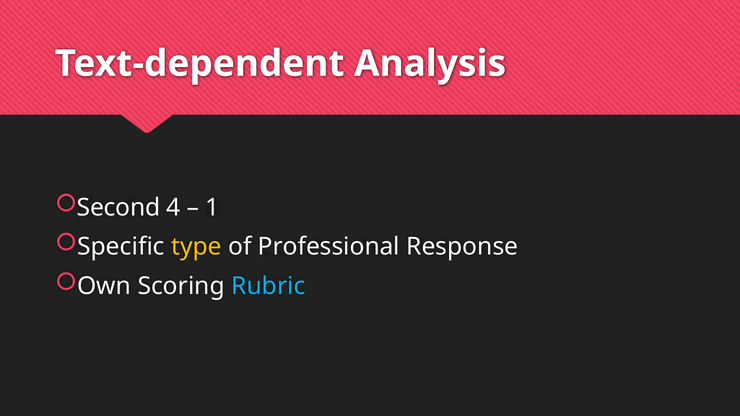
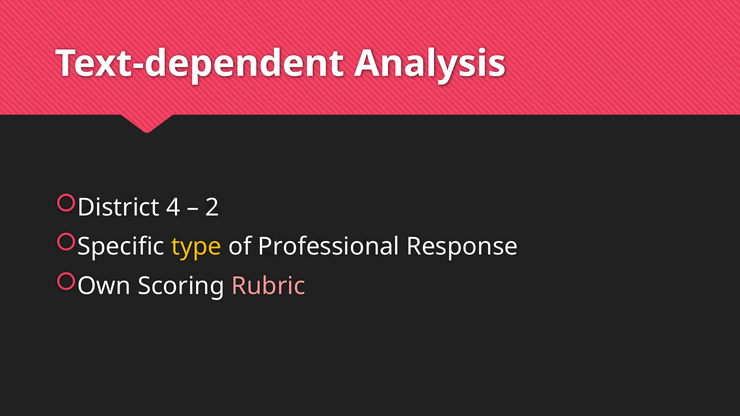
Second: Second -> District (118, 208)
1: 1 -> 2 (212, 208)
Rubric colour: light blue -> pink (268, 286)
